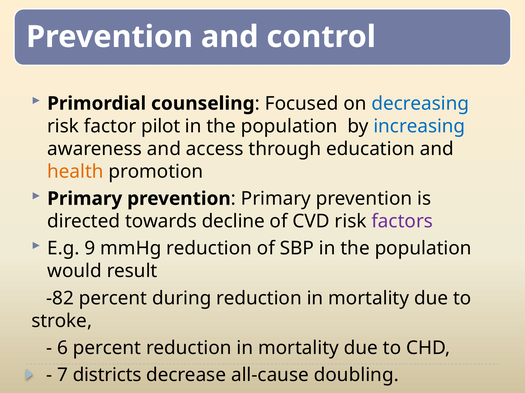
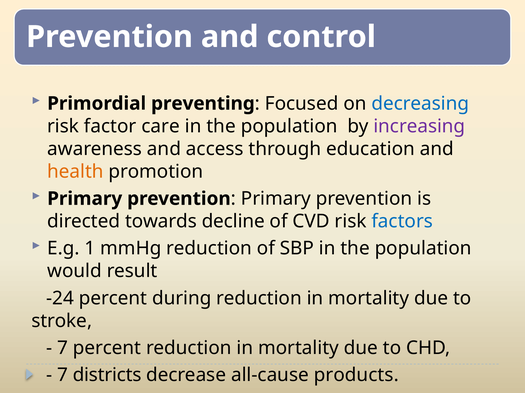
counseling: counseling -> preventing (203, 104)
pilot: pilot -> care (161, 126)
increasing colour: blue -> purple (419, 126)
factors colour: purple -> blue (402, 222)
9: 9 -> 1 (90, 249)
-82: -82 -> -24 (60, 299)
6: 6 -> 7 (63, 349)
doubling: doubling -> products (356, 376)
